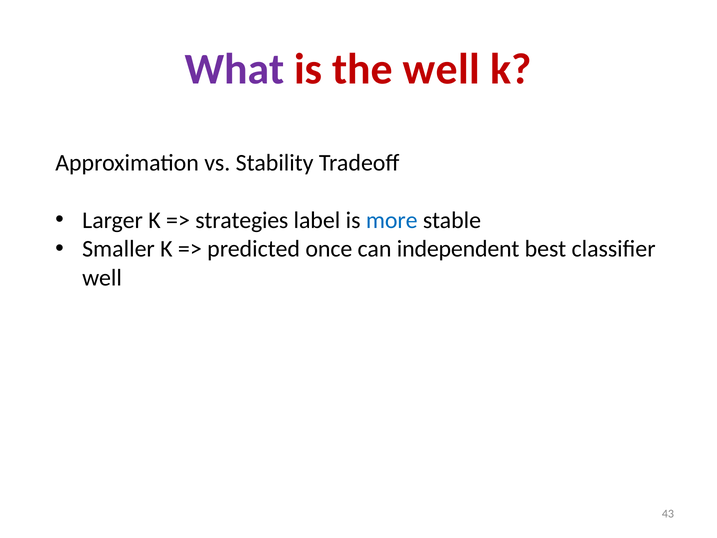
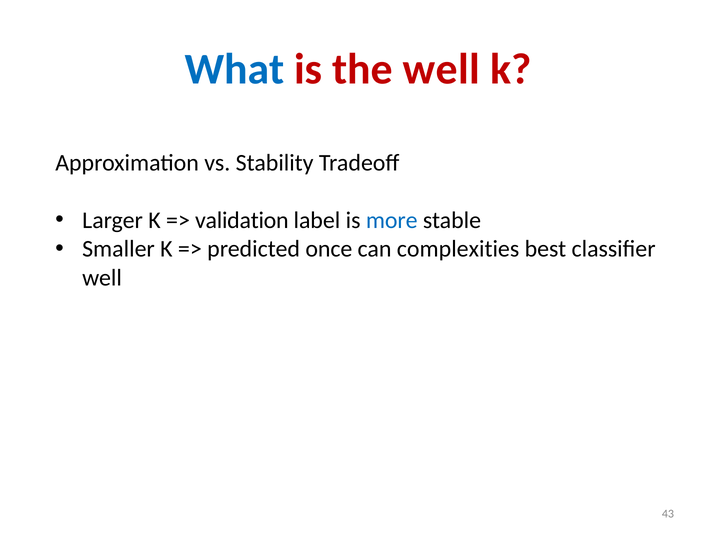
What colour: purple -> blue (235, 69)
strategies: strategies -> validation (242, 220)
independent: independent -> complexities (458, 249)
